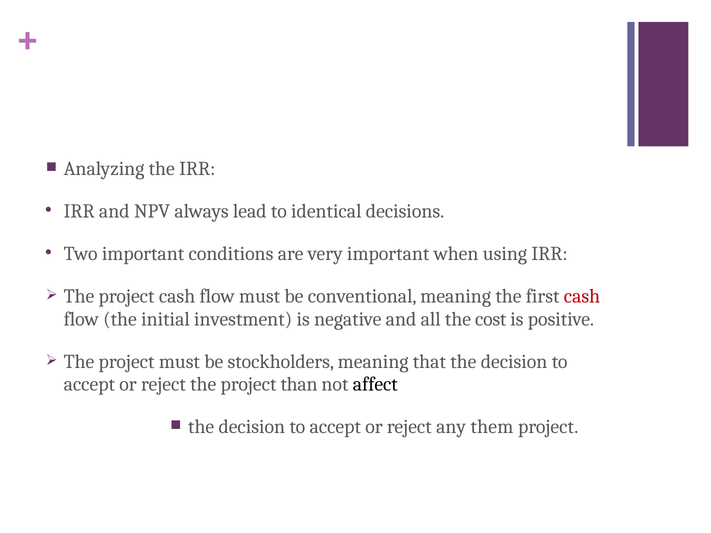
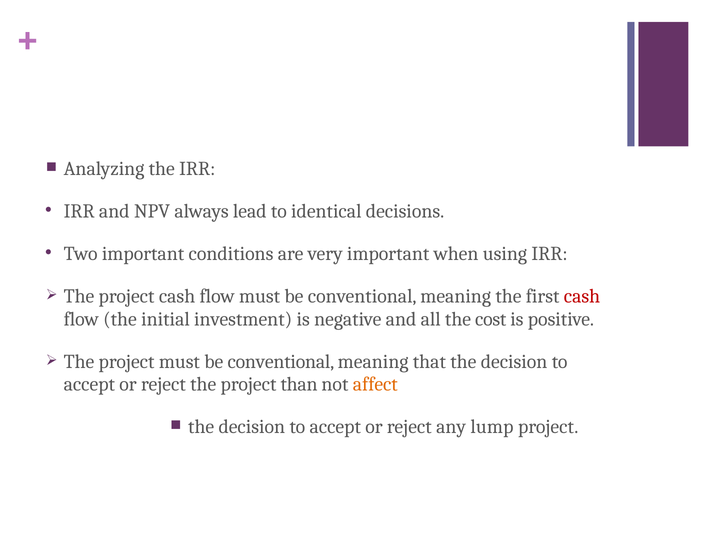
project must be stockholders: stockholders -> conventional (281, 362)
affect colour: black -> orange (375, 384)
them: them -> lump (492, 427)
